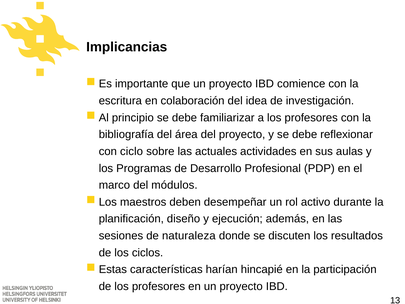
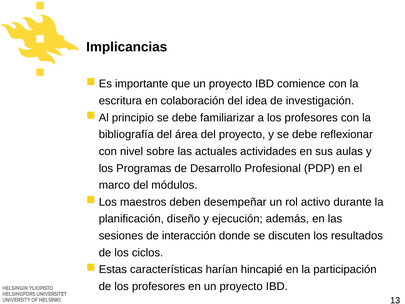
ciclo: ciclo -> nivel (132, 151)
naturaleza: naturaleza -> interacción (189, 236)
